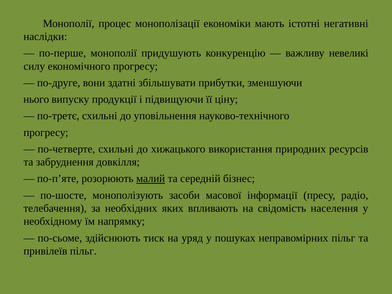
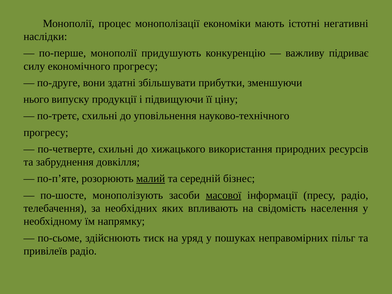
невеликі: невеликі -> підриває (349, 53)
масової underline: none -> present (224, 195)
привілеїв пільг: пільг -> радіо (83, 251)
